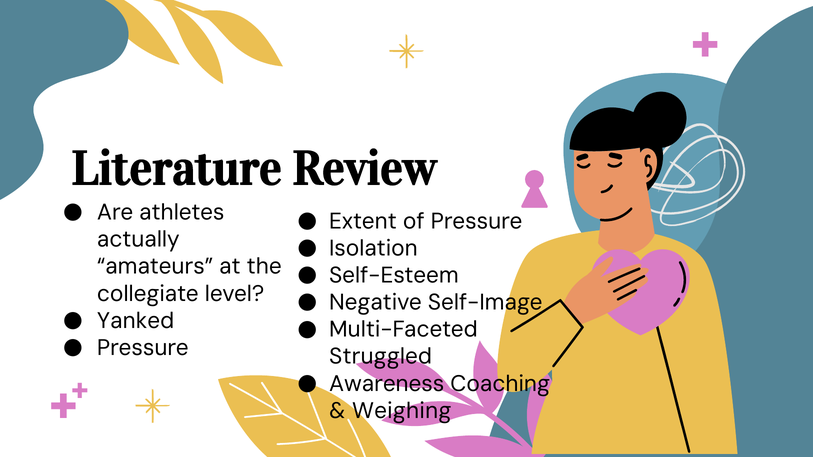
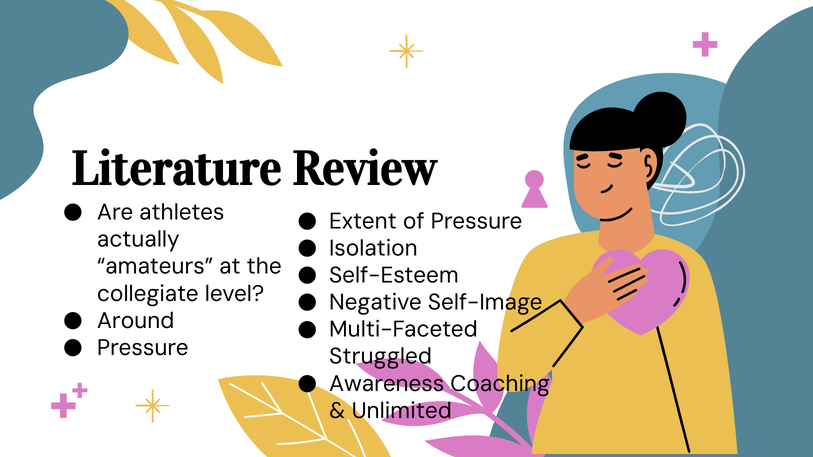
Yanked: Yanked -> Around (136, 321)
Weighing: Weighing -> Unlimited (402, 411)
